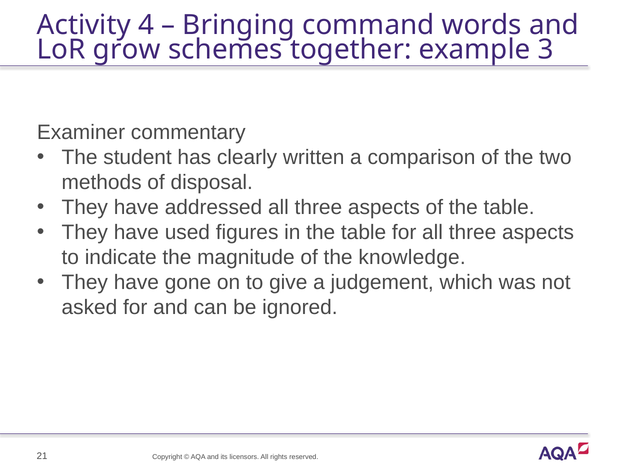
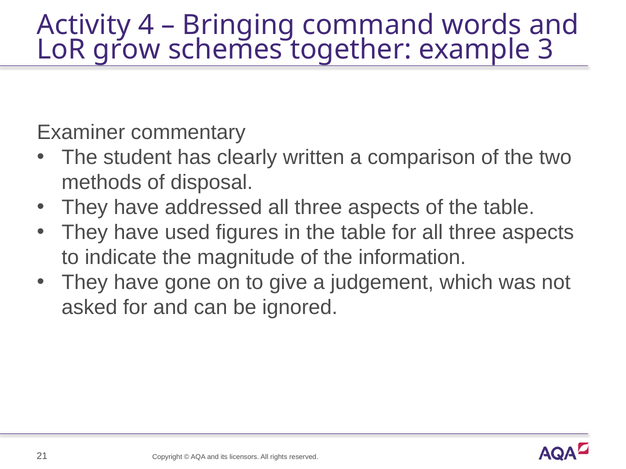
knowledge: knowledge -> information (412, 258)
